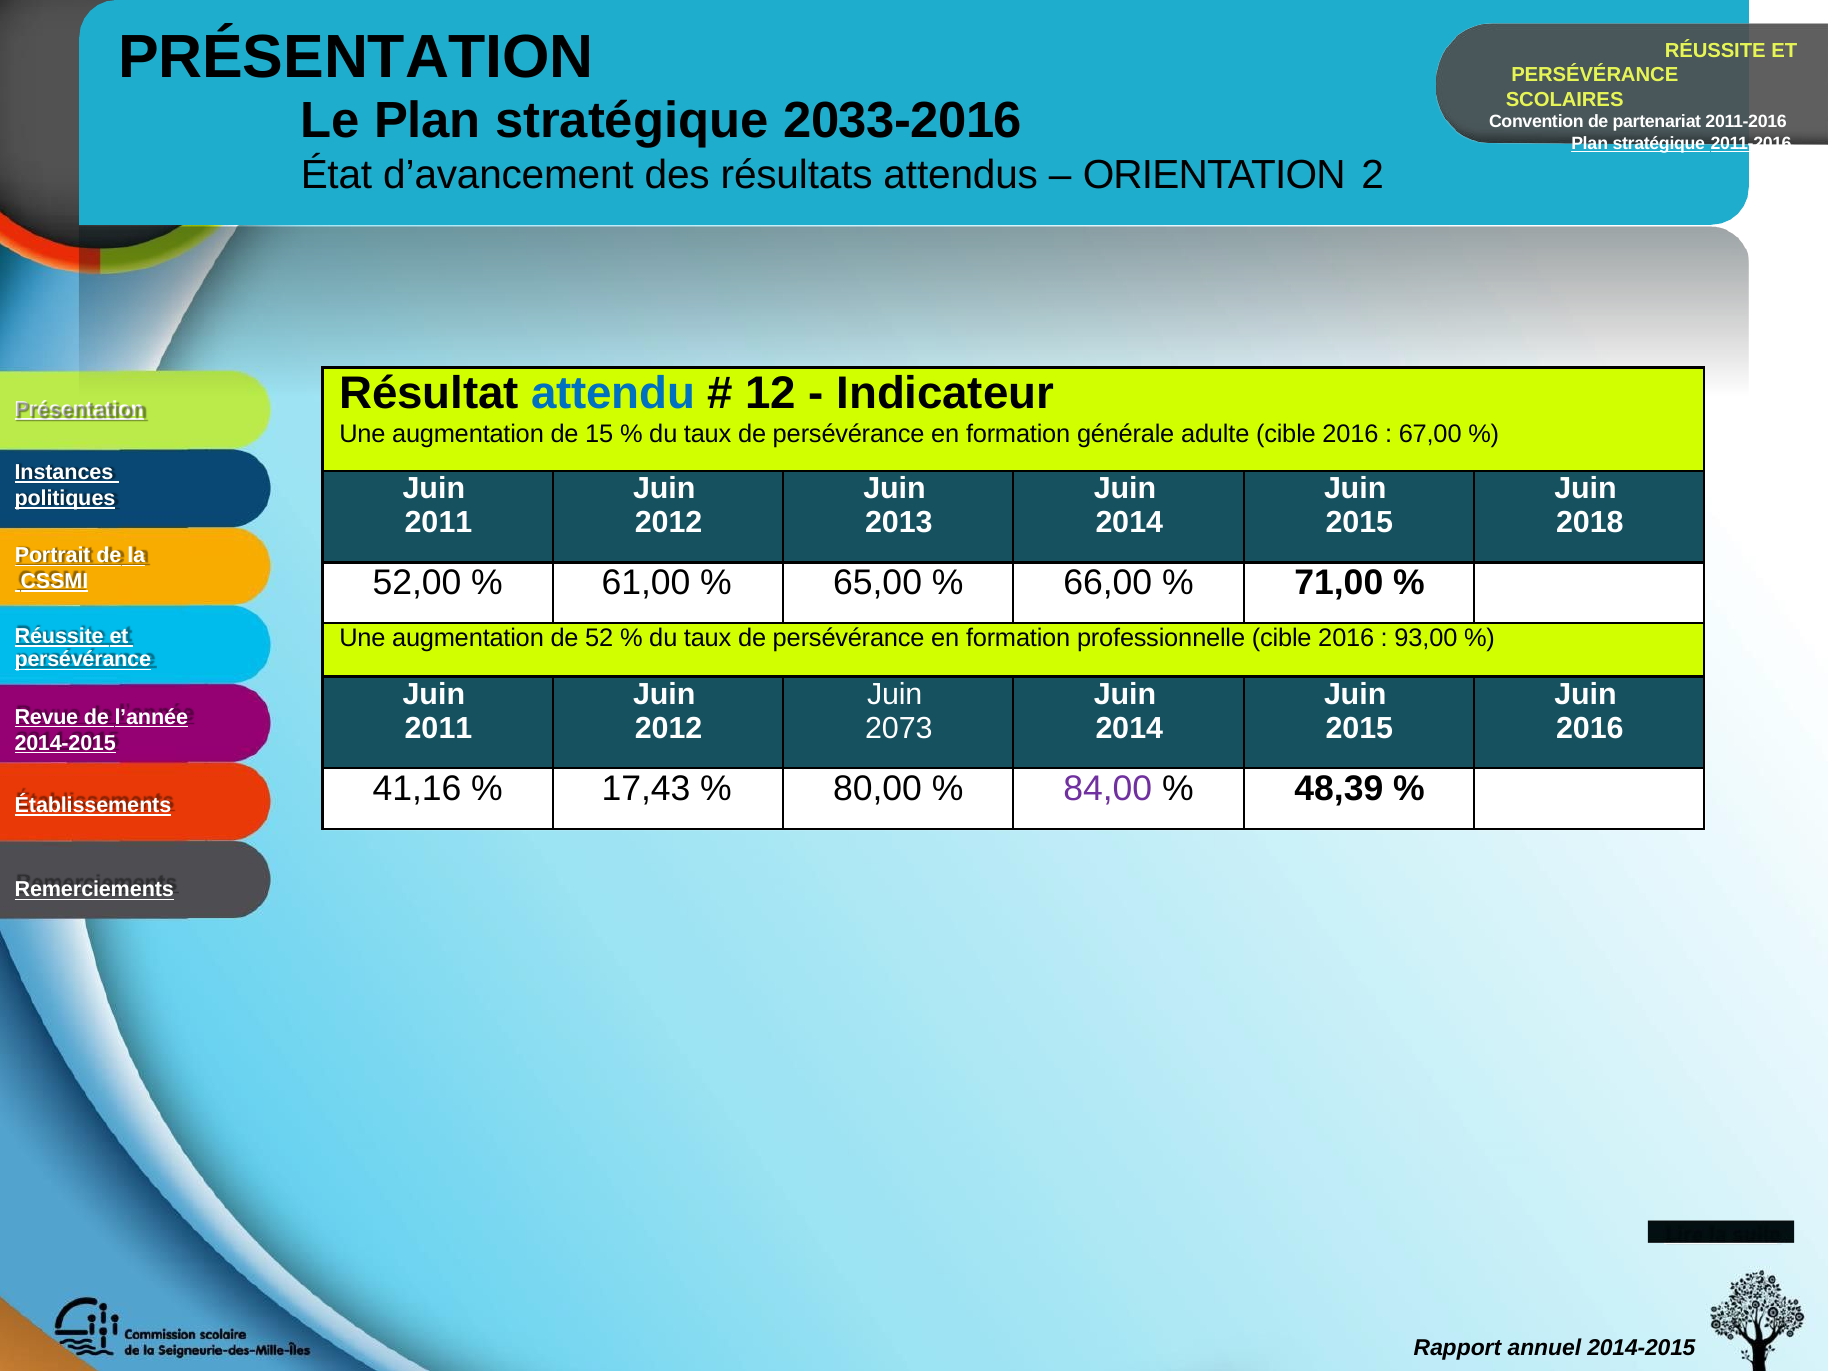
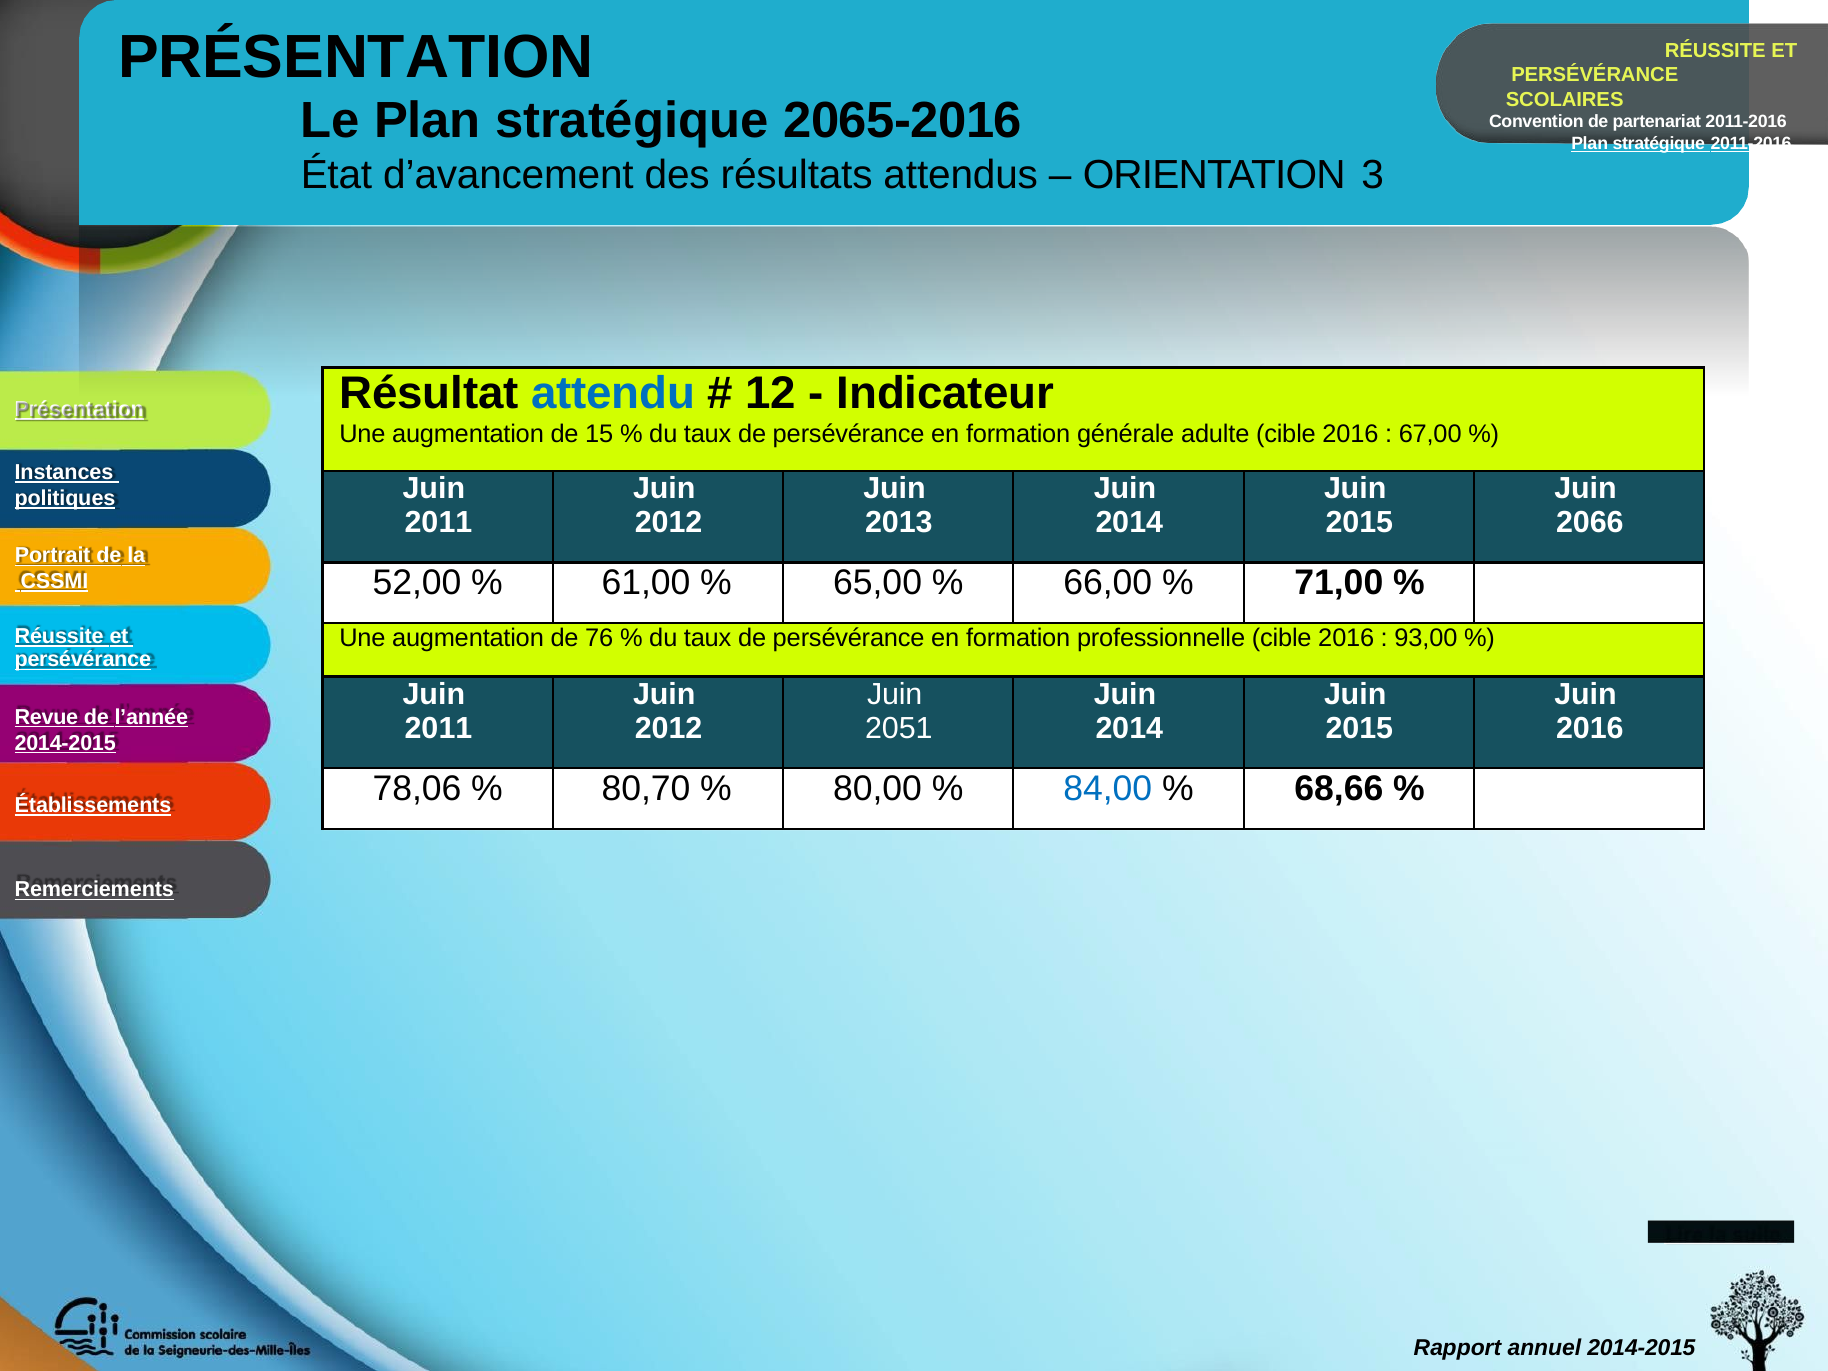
2033-2016: 2033-2016 -> 2065-2016 (903, 121)
2: 2 -> 3 (1373, 175)
2018: 2018 -> 2066 (1590, 523)
52: 52 -> 76 (599, 638)
2073: 2073 -> 2051 (899, 728)
41,16: 41,16 -> 78,06 (417, 788)
17,43: 17,43 -> 80,70 (646, 788)
84,00 colour: purple -> blue (1108, 788)
48,39: 48,39 -> 68,66 (1339, 788)
